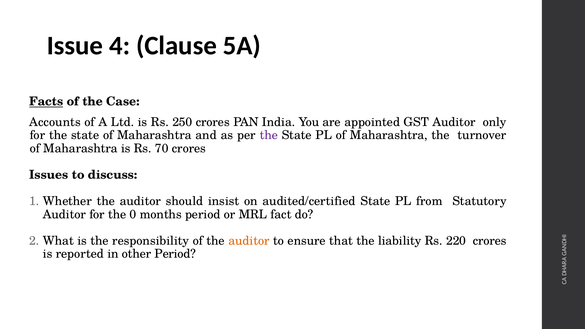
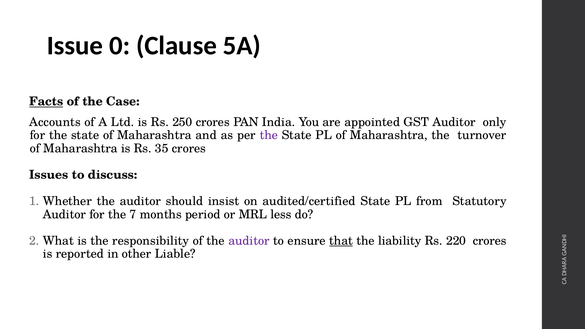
4: 4 -> 0 (120, 46)
70: 70 -> 35 (162, 148)
0: 0 -> 7 (133, 214)
fact: fact -> less (281, 214)
auditor colour: orange -> purple (249, 241)
that underline: none -> present (341, 241)
other Period: Period -> Liable (175, 254)
